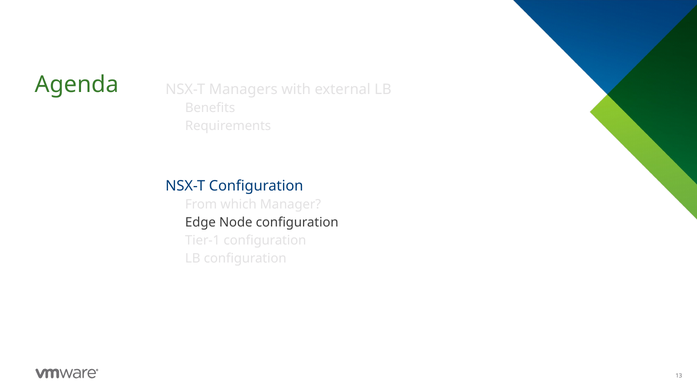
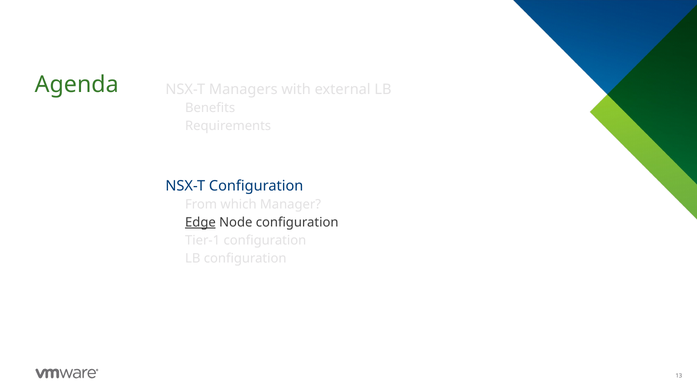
Edge underline: none -> present (200, 223)
